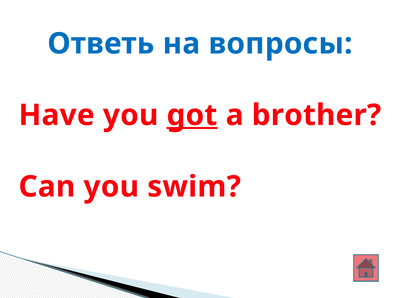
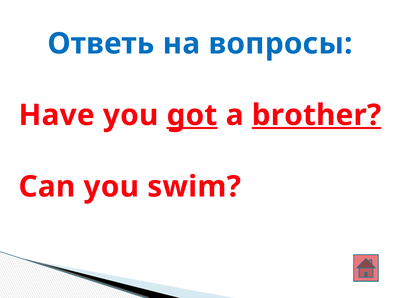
brother underline: none -> present (316, 115)
